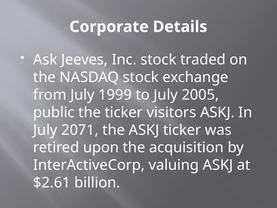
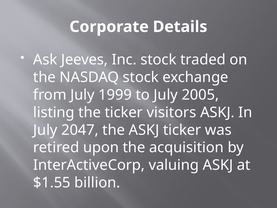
public: public -> listing (54, 112)
2071: 2071 -> 2047 (80, 130)
$2.61: $2.61 -> $1.55 (52, 182)
